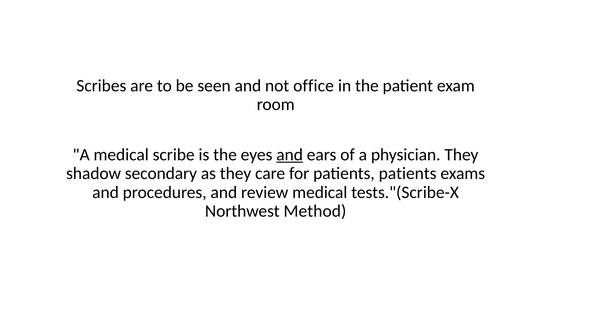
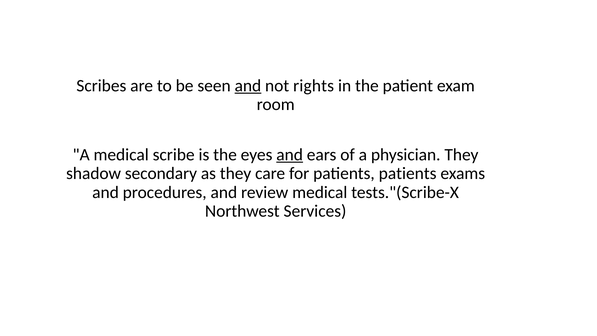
and underline: none -> present (248, 86)
office: office -> rights (314, 86)
Method: Method -> Services (315, 211)
